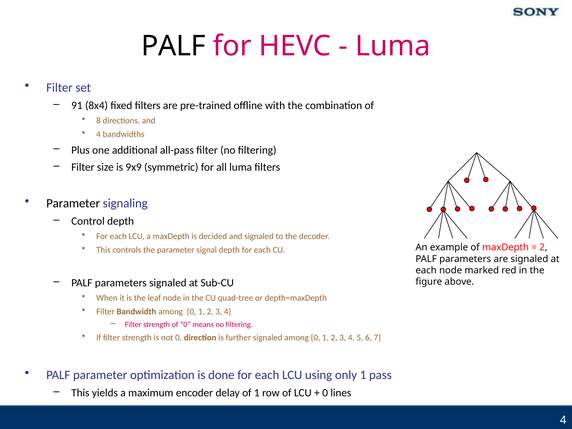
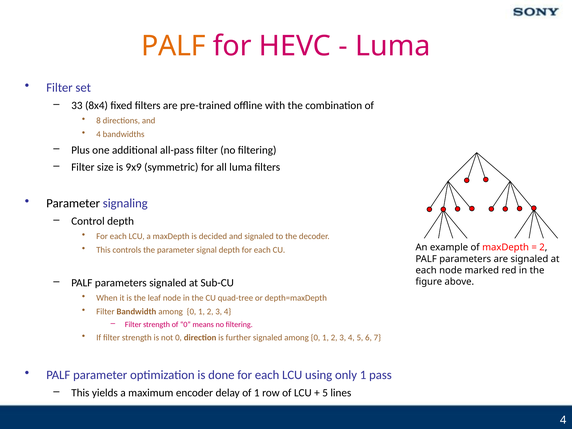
PALF colour: black -> orange (173, 46)
91: 91 -> 33 (77, 106)
0: 0 -> 5 (325, 393)
